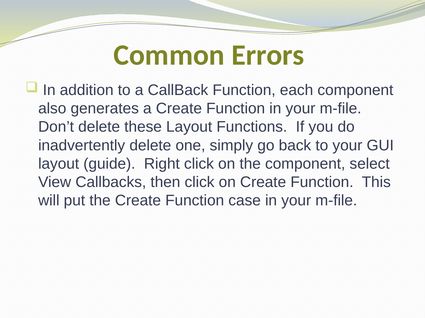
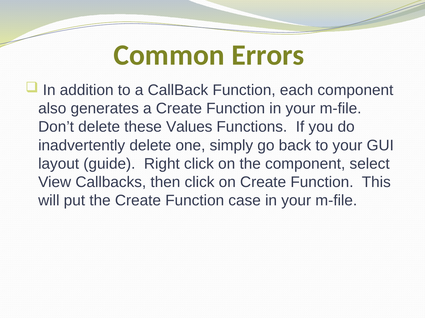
these Layout: Layout -> Values (189, 127)
